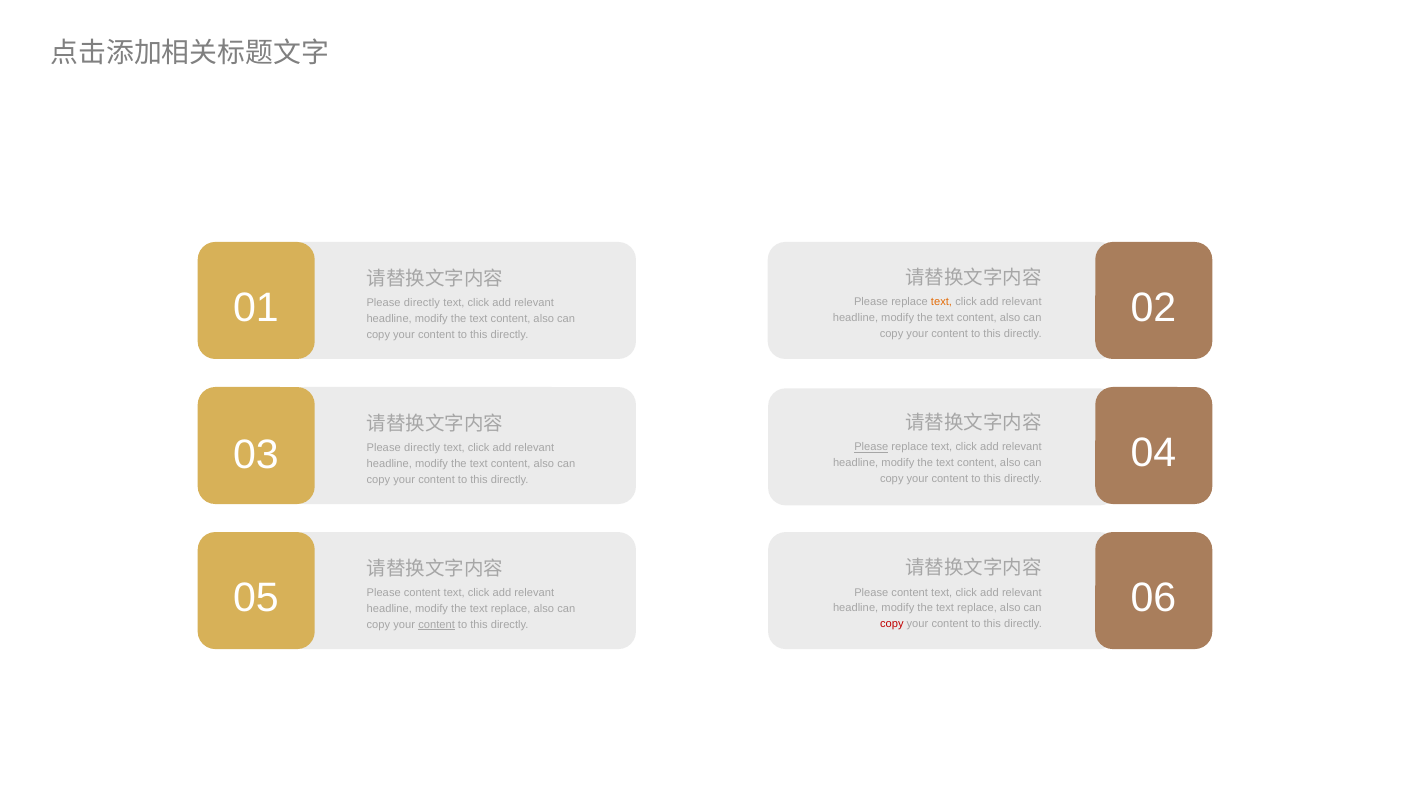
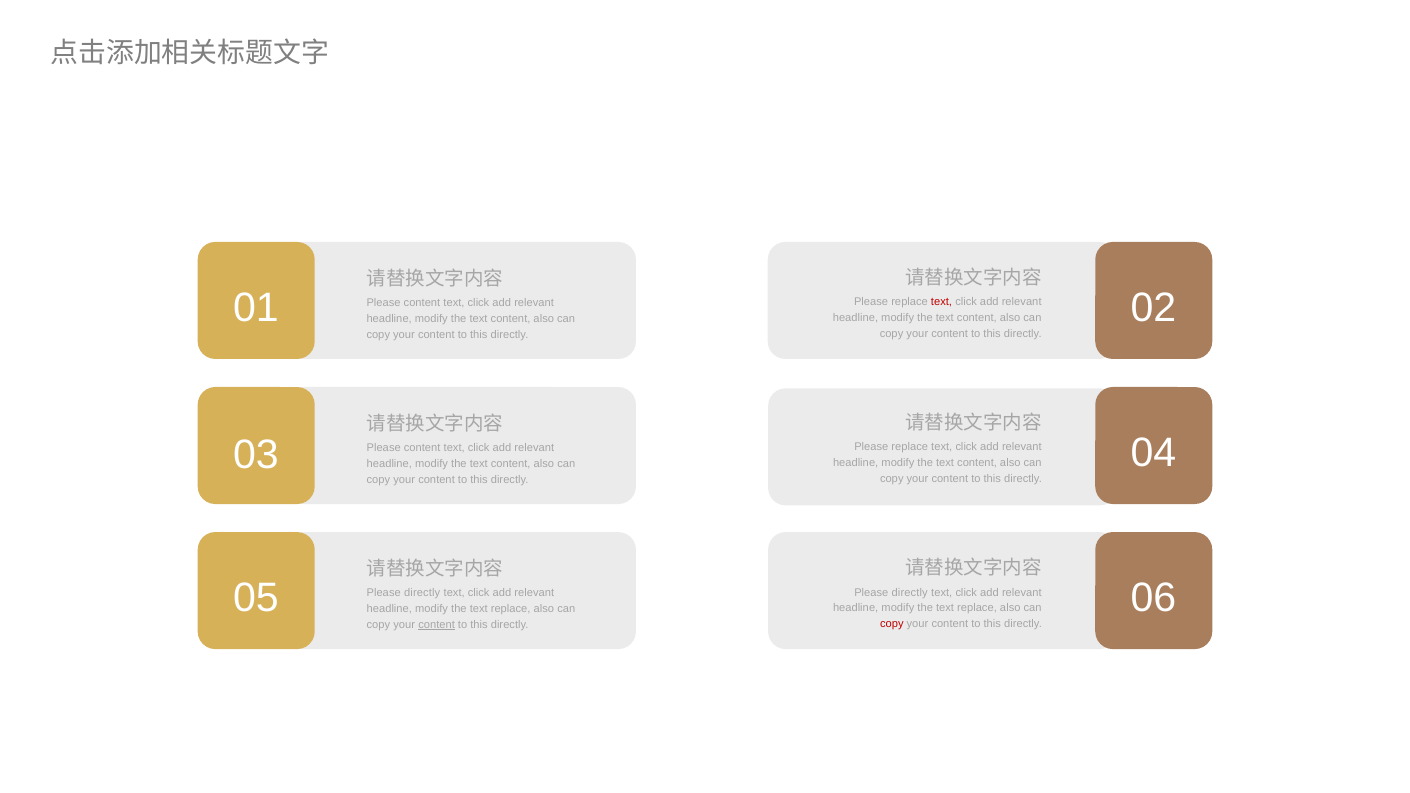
text colour: orange -> red (942, 302)
directly: directly -> content (422, 303)
Please underline: present -> none (871, 447)
directly: directly -> content (422, 448)
content: content -> directly (910, 592)
content: content -> directly (422, 593)
